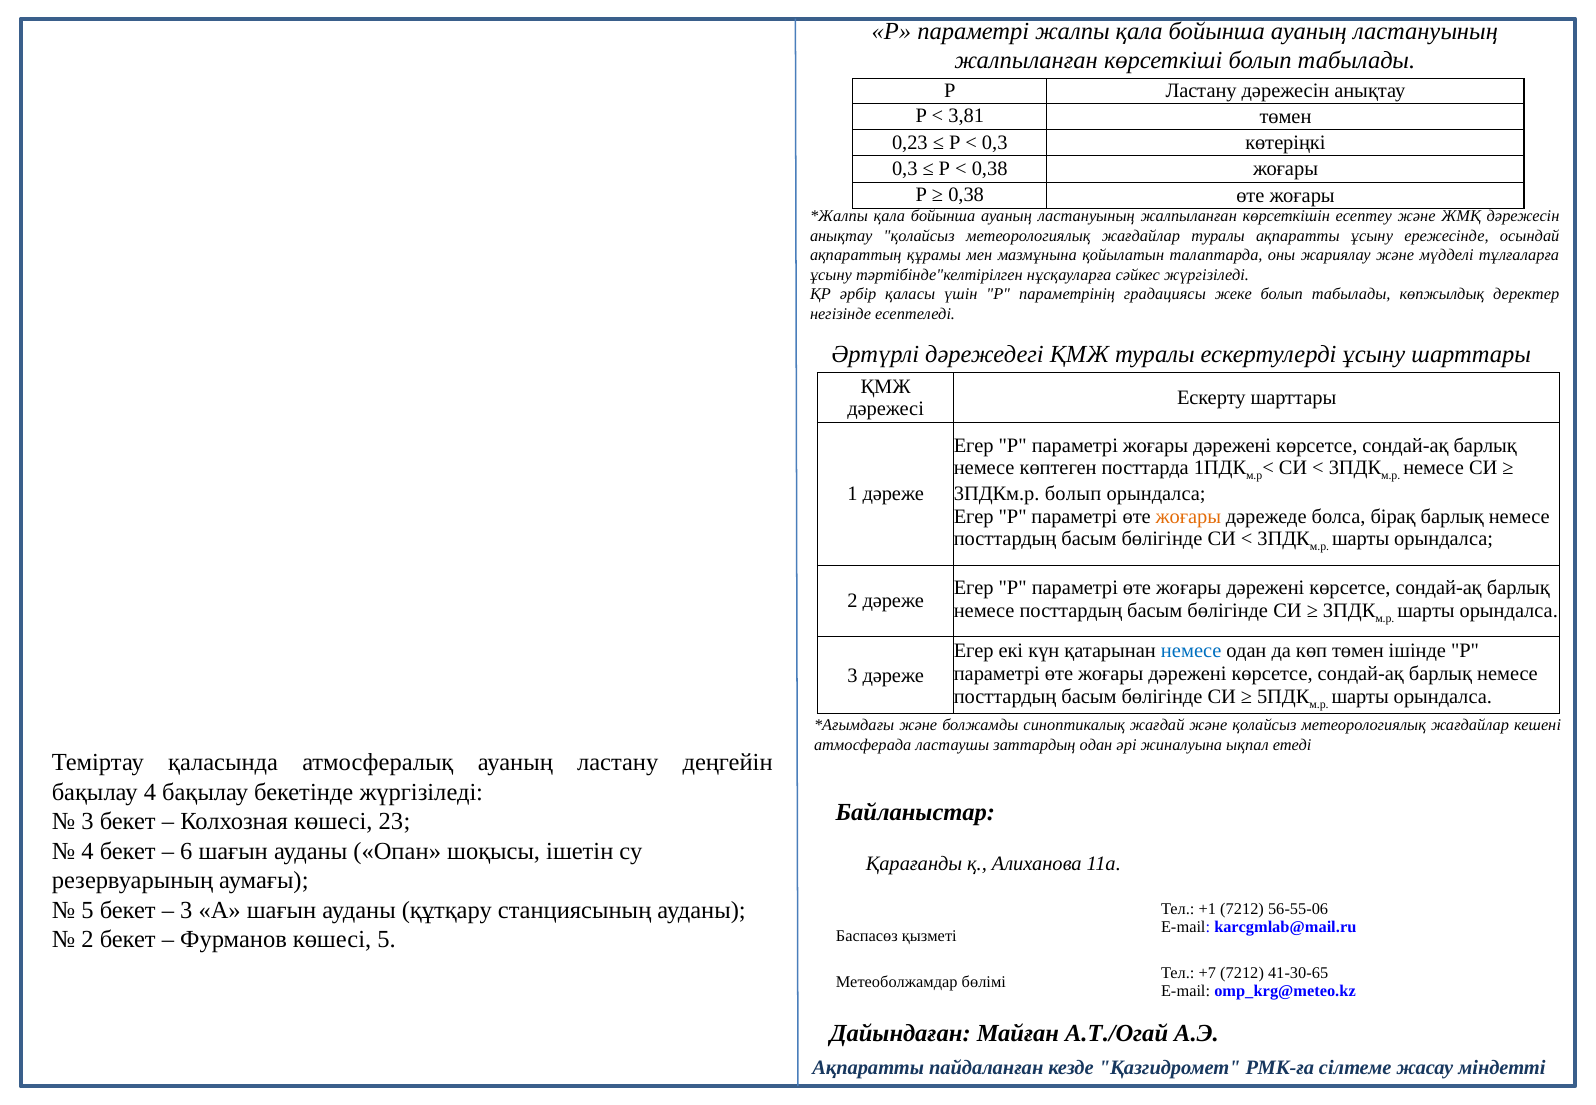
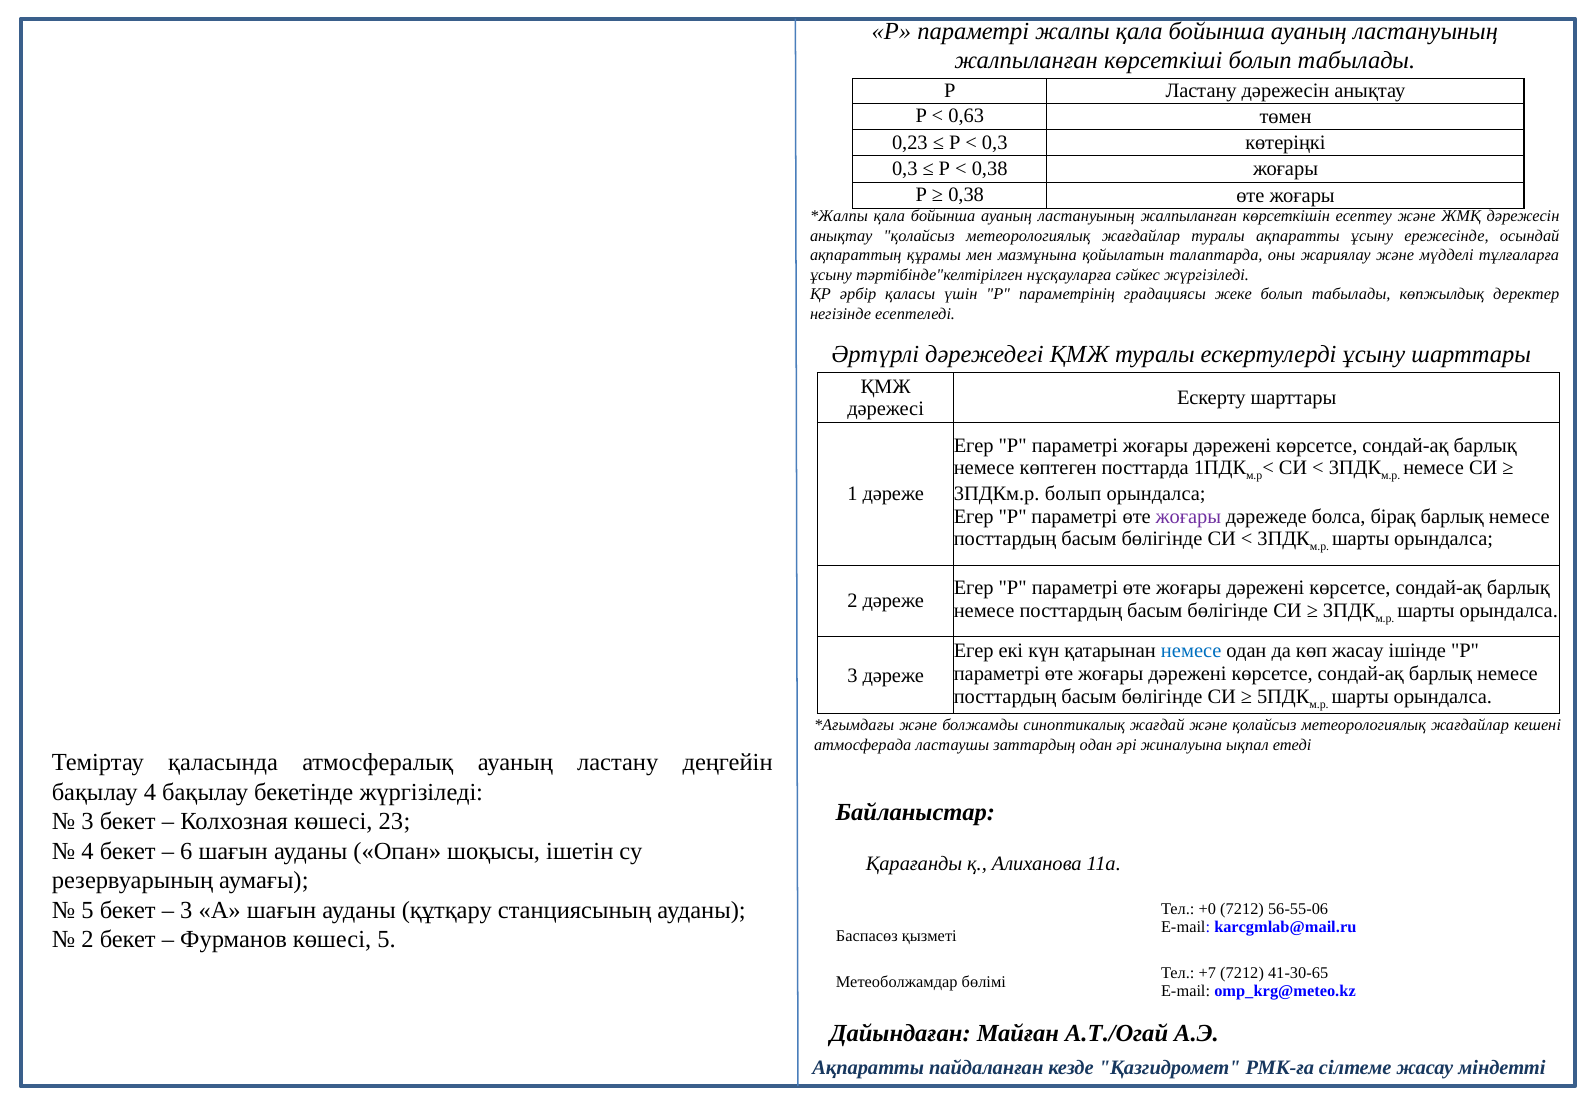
3,81: 3,81 -> 0,63 (966, 116)
жоғары colour: orange -> purple (1188, 516)
көп төмен: төмен -> жасау (1358, 651)
+1: +1 -> +0 (1207, 909)
